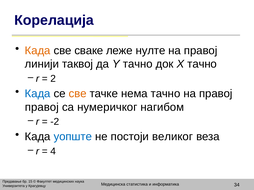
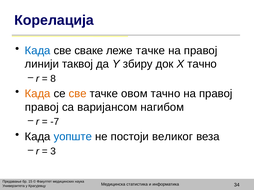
Када colour: orange -> blue (38, 51)
леже нулте: нулте -> тачке (150, 51)
Y тачно: тачно -> збиру (138, 64)
2: 2 -> 8 (53, 79)
Када colour: blue -> orange (38, 94)
нема: нема -> овом (134, 94)
нумеричког: нумеричког -> варијансом (107, 107)
-2: -2 -> -7 (55, 122)
4: 4 -> 3 (53, 152)
